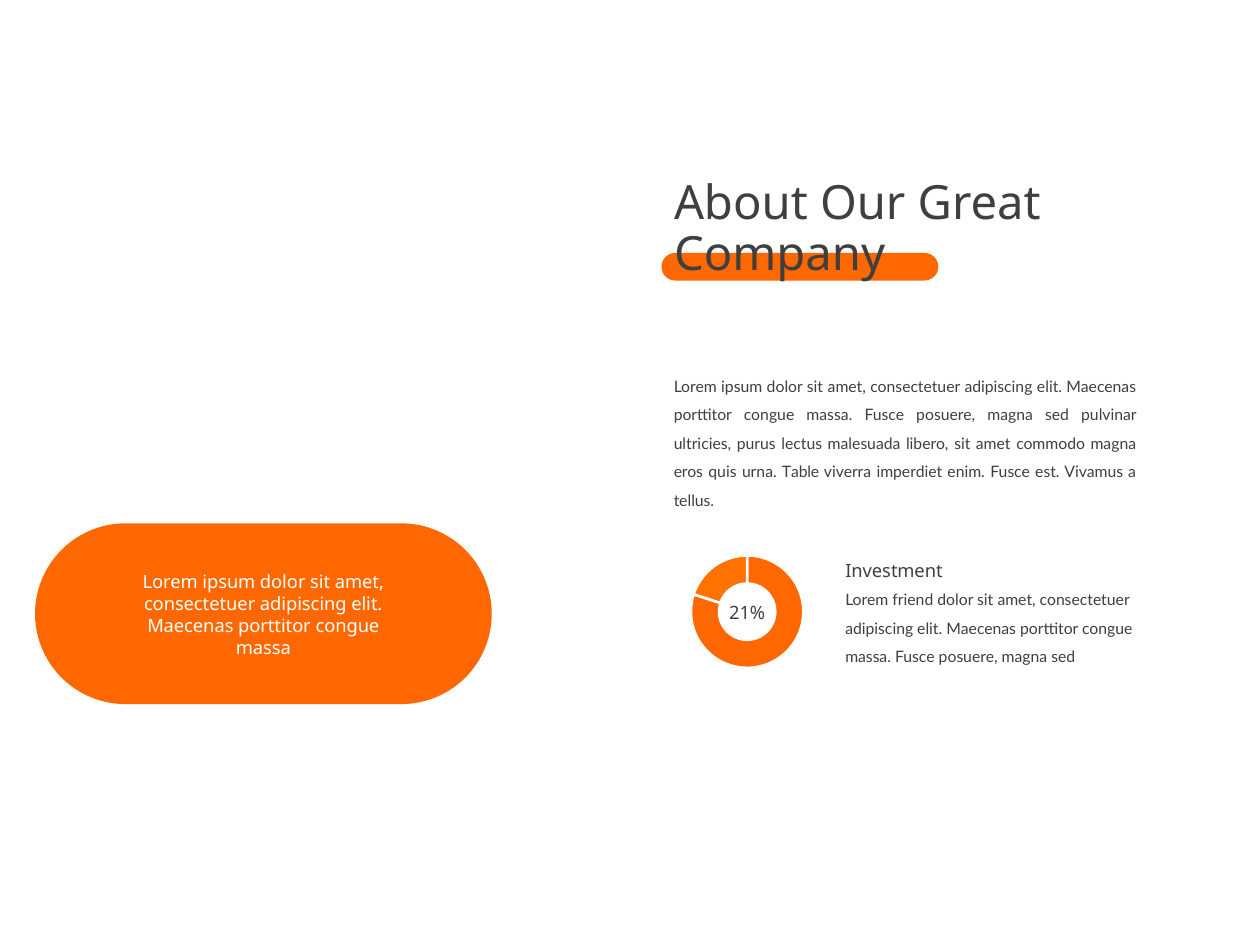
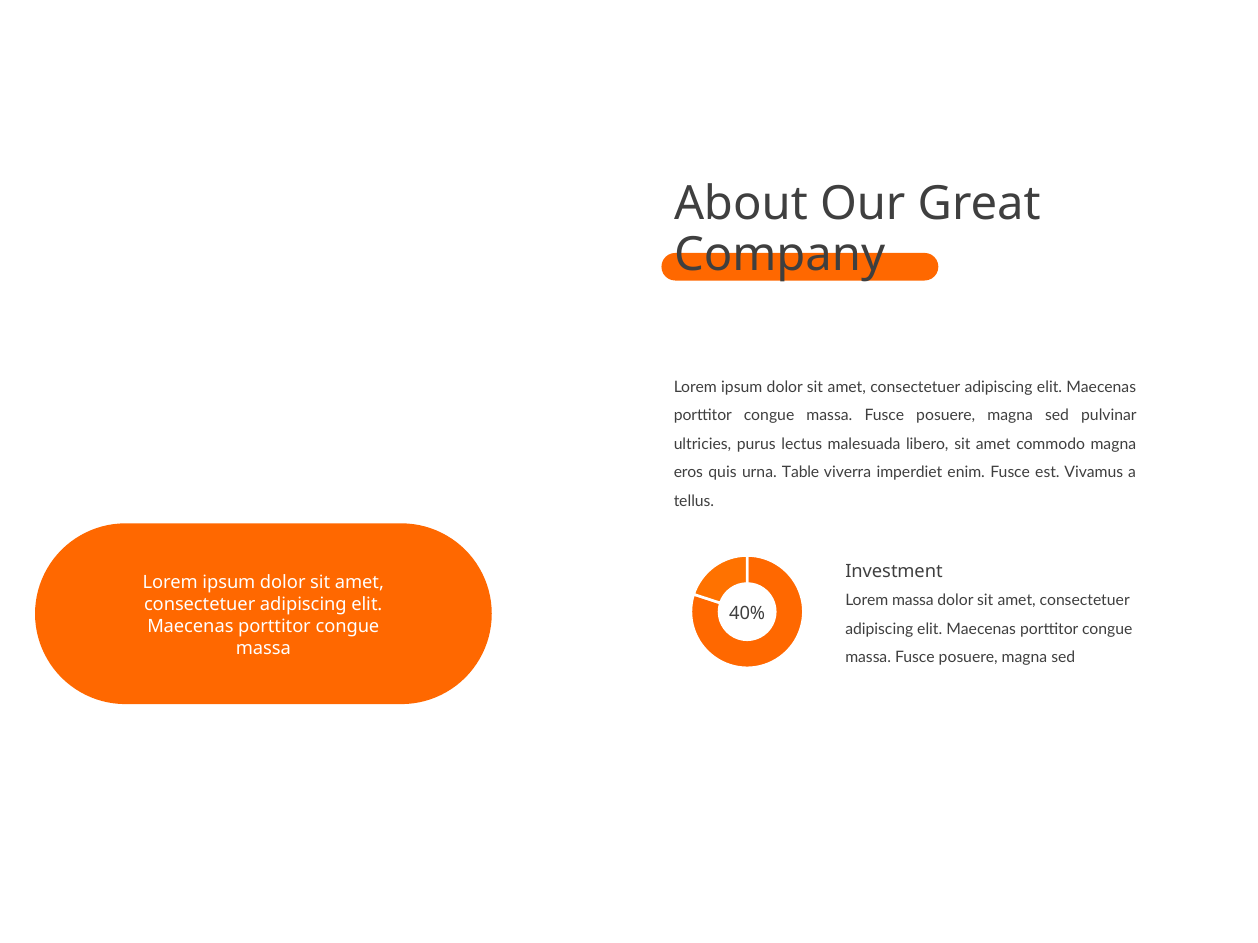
Lorem friend: friend -> massa (913, 601)
21%: 21% -> 40% (747, 613)
